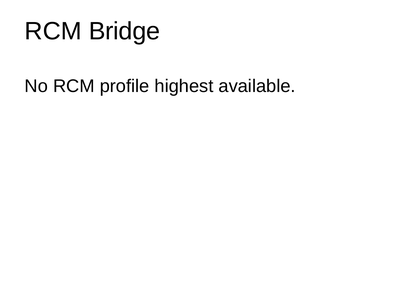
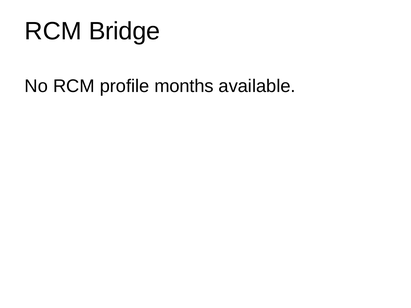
highest: highest -> months (184, 86)
